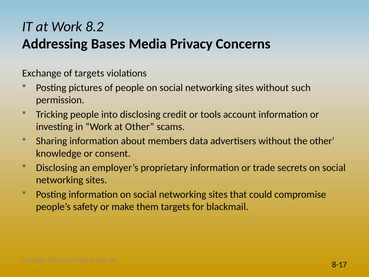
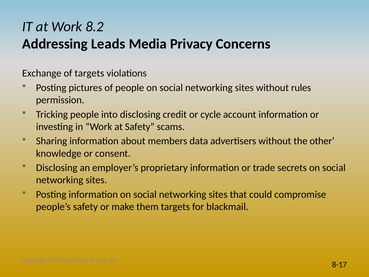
Bases: Bases -> Leads (108, 44)
such: such -> rules (301, 88)
tools: tools -> cycle (211, 114)
at Other: Other -> Safety (140, 127)
